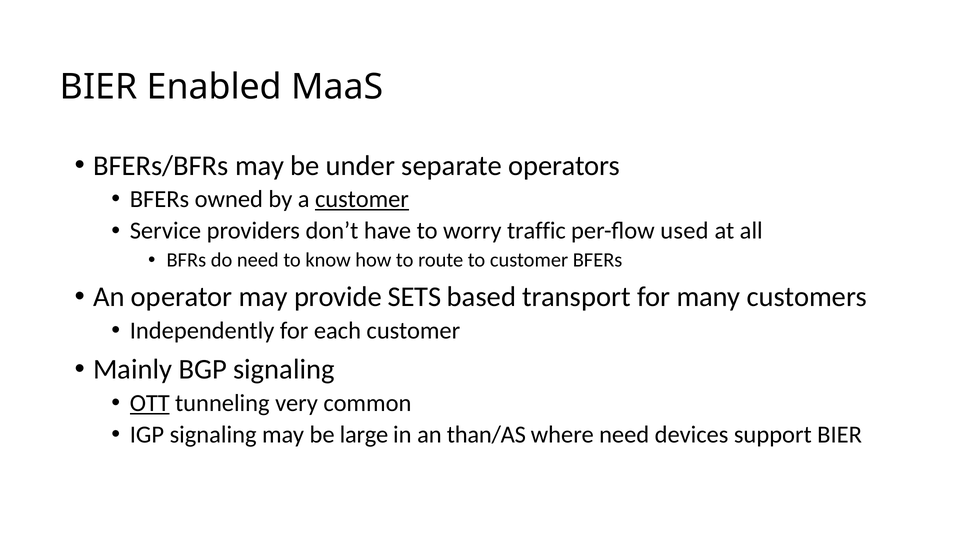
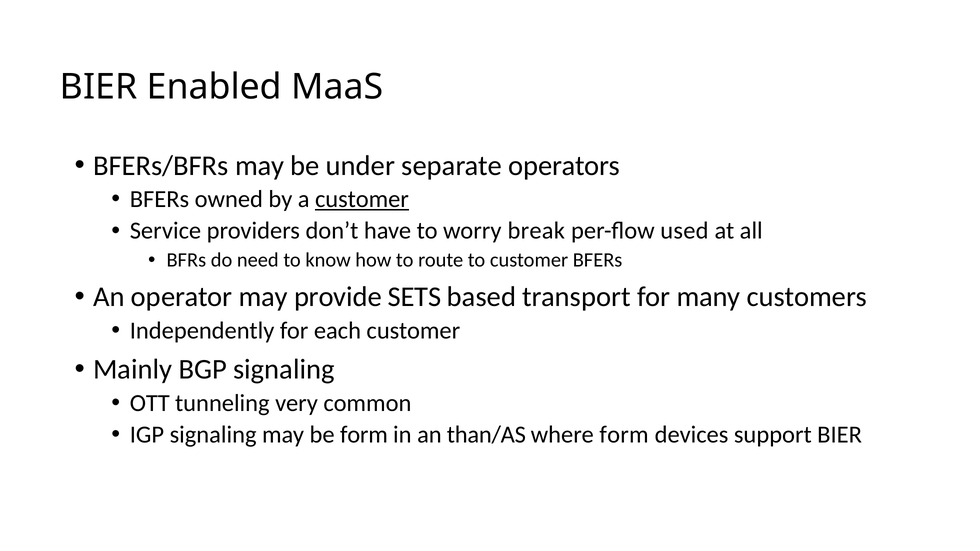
traffic: traffic -> break (536, 231)
OTT underline: present -> none (150, 403)
be large: large -> form (364, 435)
where need: need -> form (624, 435)
